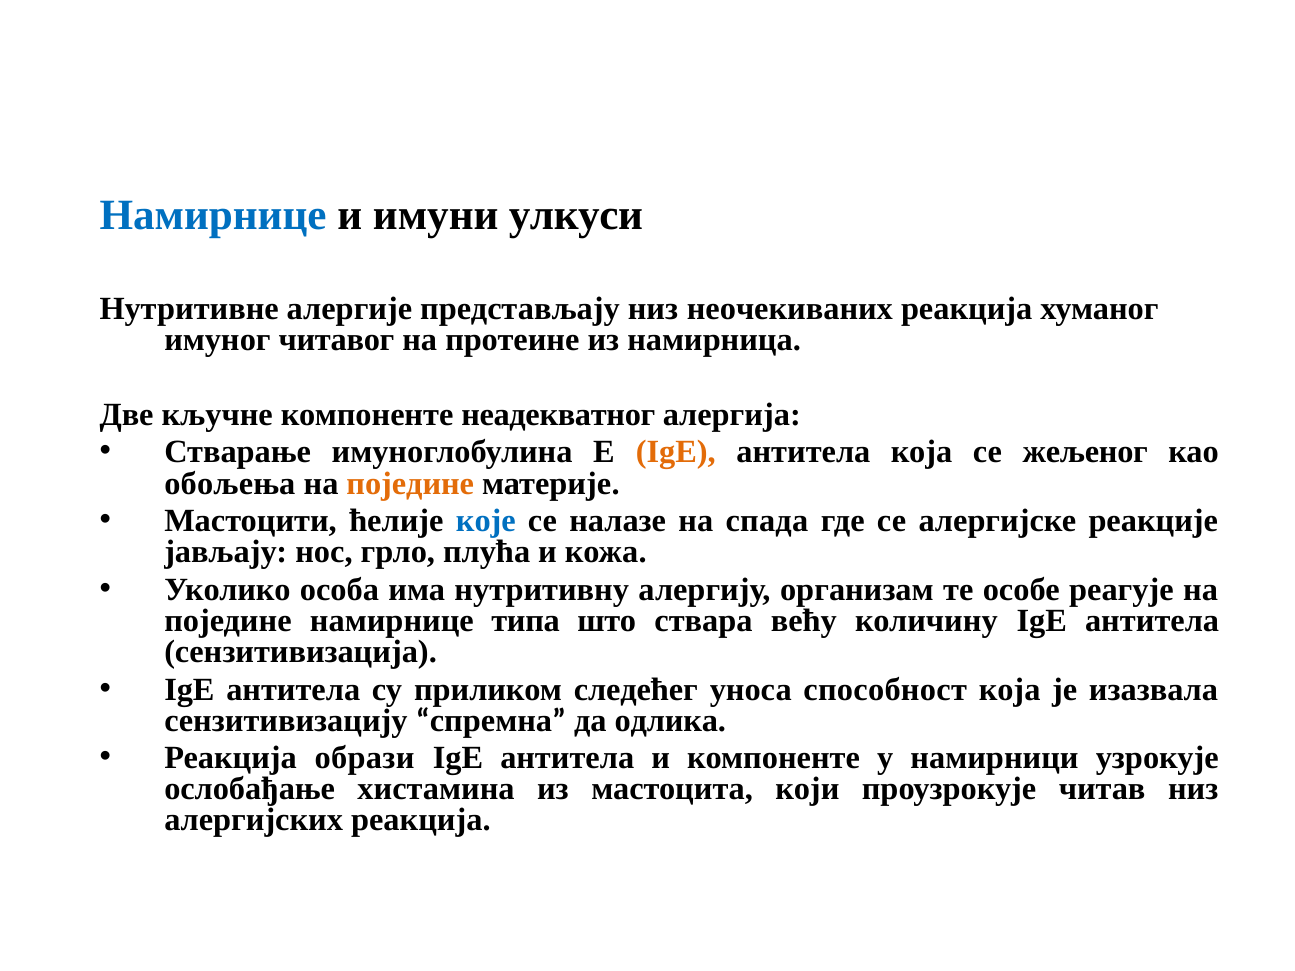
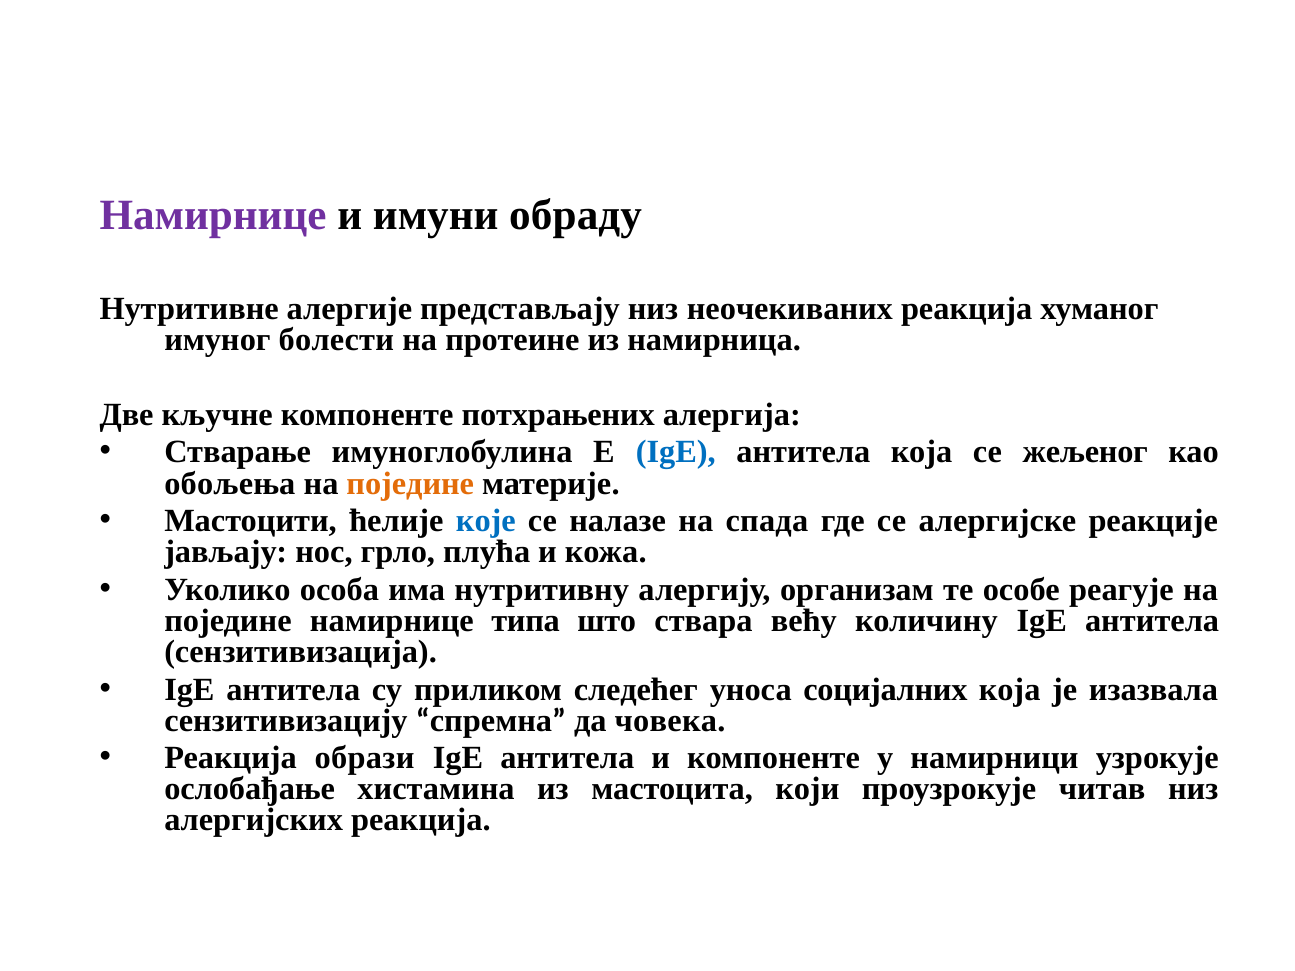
Намирнице colour: blue -> purple (213, 215)
улкуси: улкуси -> обраду (576, 215)
читавог: читавог -> болести (336, 340)
неадекватног: неадекватног -> потхрањених (558, 415)
IgE colour: orange -> blue (676, 452)
способност: способност -> социјалних (885, 690)
одлика: одлика -> човека (670, 721)
